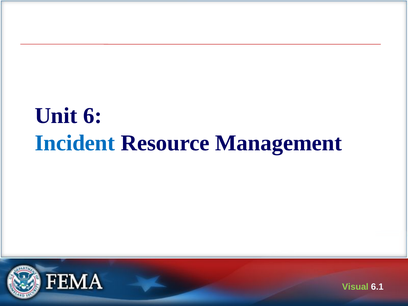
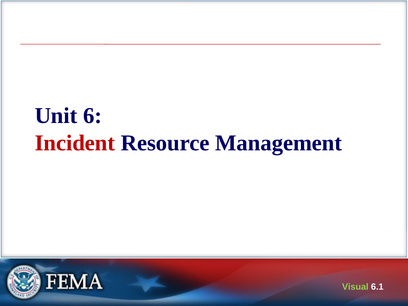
Incident colour: blue -> red (75, 143)
